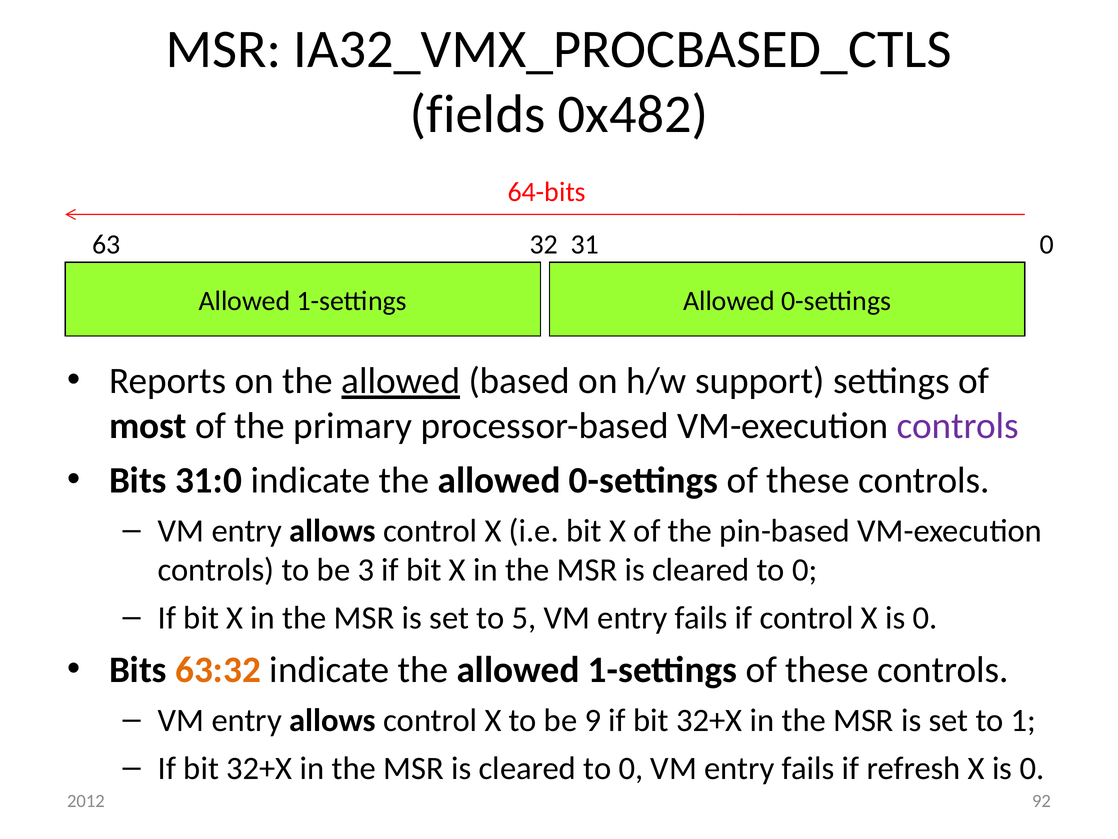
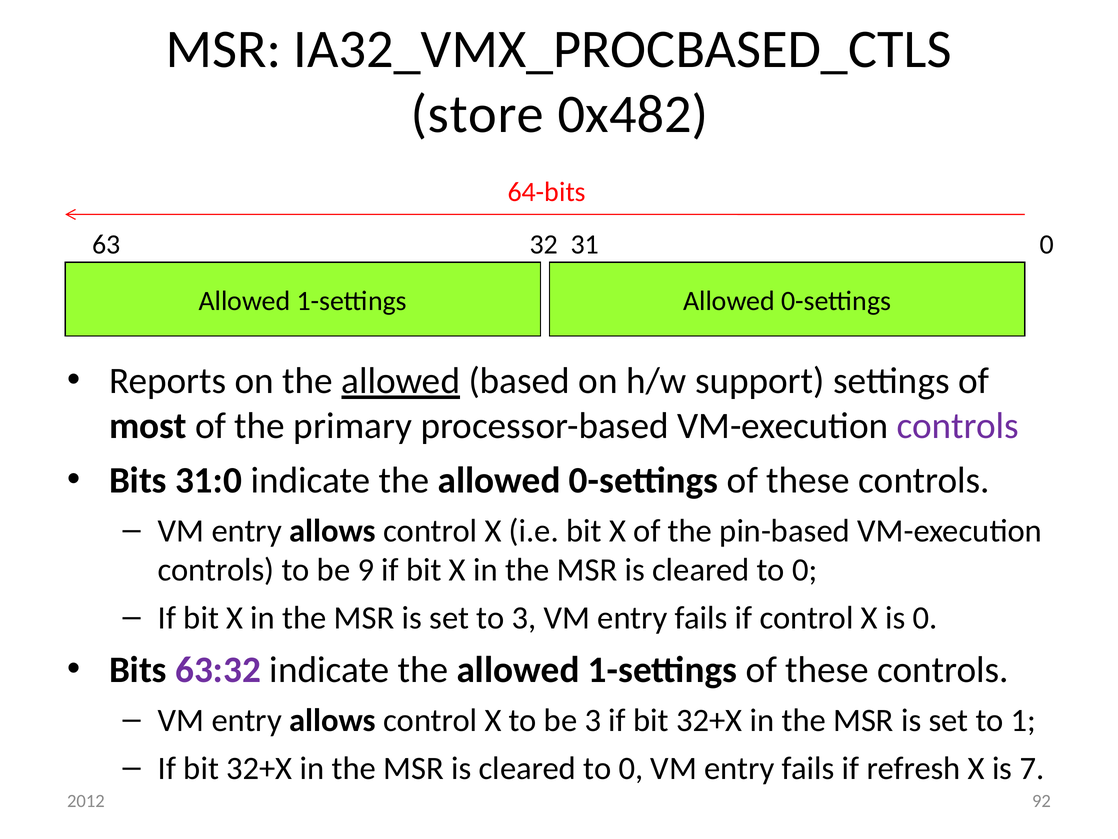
fields: fields -> store (477, 114)
3: 3 -> 9 (366, 570)
to 5: 5 -> 3 (524, 617)
63:32 colour: orange -> purple (218, 670)
be 9: 9 -> 3 (593, 720)
0: 0 -> 7 (1032, 768)
